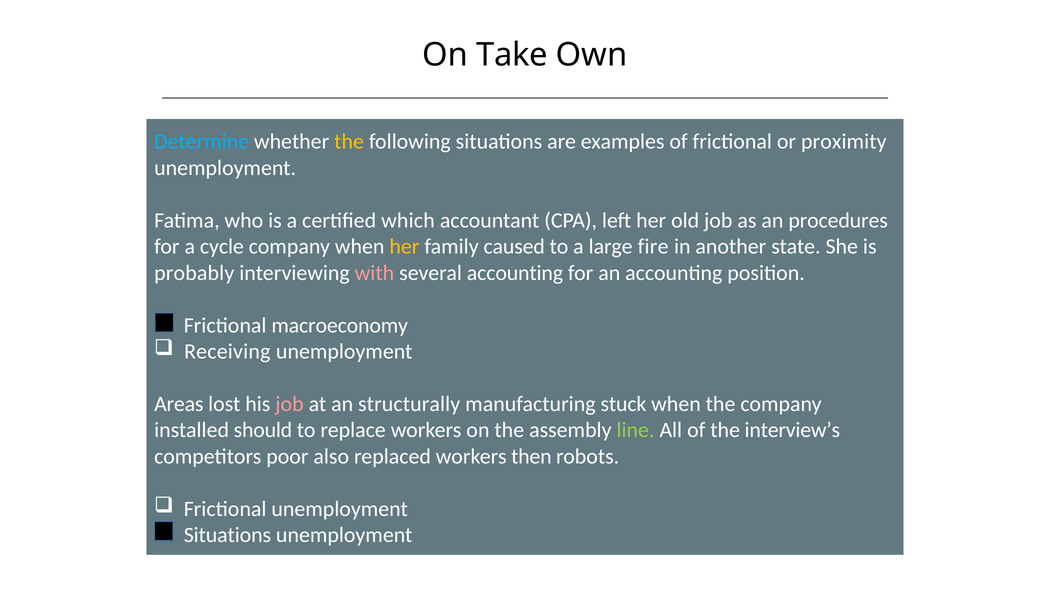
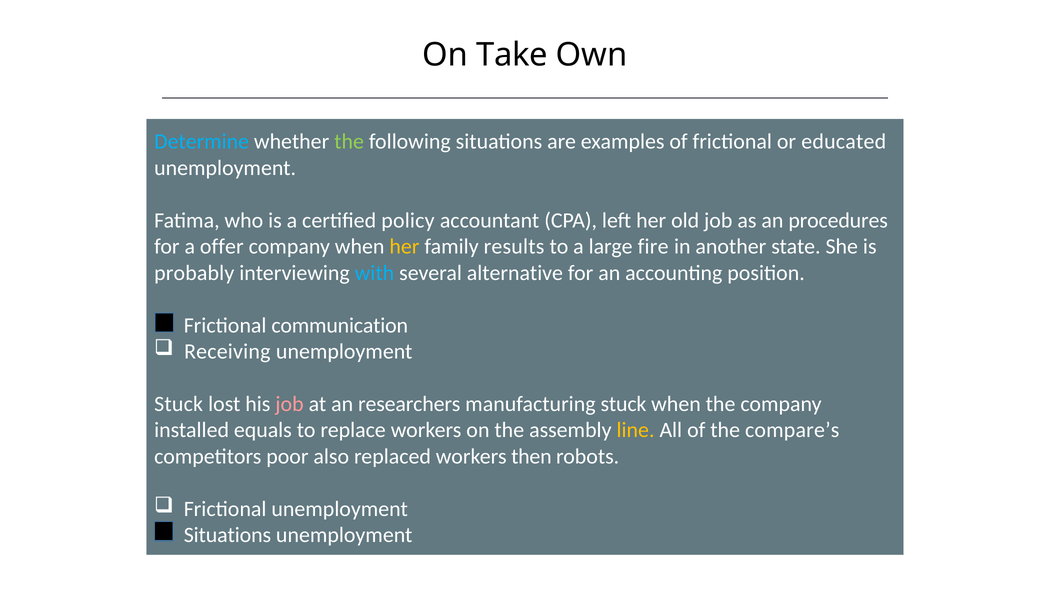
the colour: yellow -> light green (349, 142)
proximity: proximity -> educated (844, 142)
which: which -> policy (408, 221)
cycle: cycle -> offer (222, 247)
caused: caused -> results (514, 247)
with colour: pink -> light blue (374, 273)
several accounting: accounting -> alternative (515, 273)
macroeconomy: macroeconomy -> communication (340, 326)
Areas: Areas -> Stuck (179, 404)
structurally: structurally -> researchers (409, 404)
should: should -> equals (263, 431)
line colour: light green -> yellow (636, 431)
interview’s: interview’s -> compare’s (792, 431)
